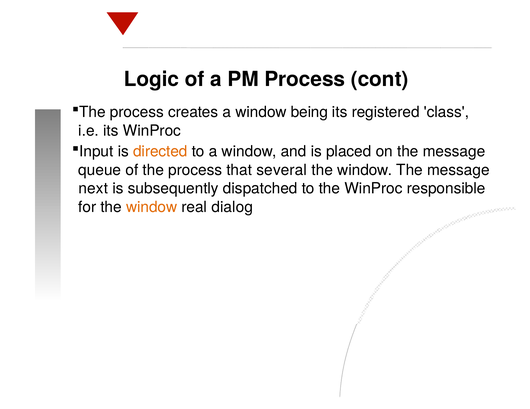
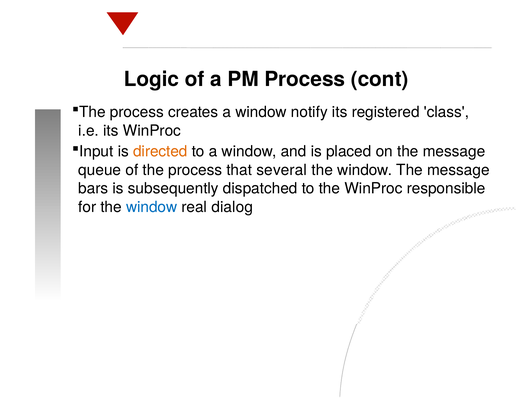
being: being -> notify (309, 112)
next: next -> bars (93, 188)
window colour: orange -> blue (152, 207)
